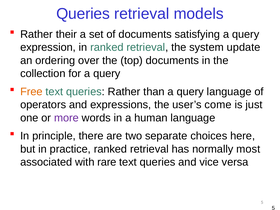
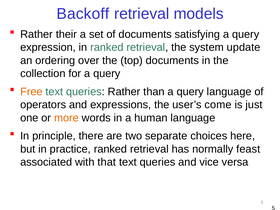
Queries: Queries -> Backoff (83, 14)
more colour: purple -> orange (66, 118)
most: most -> feast (248, 149)
rare: rare -> that (107, 162)
